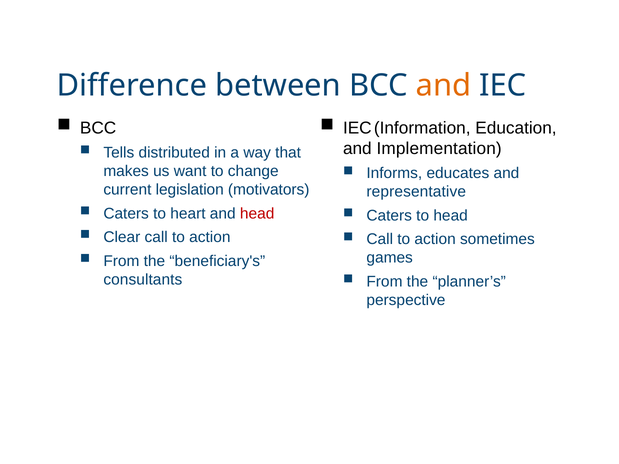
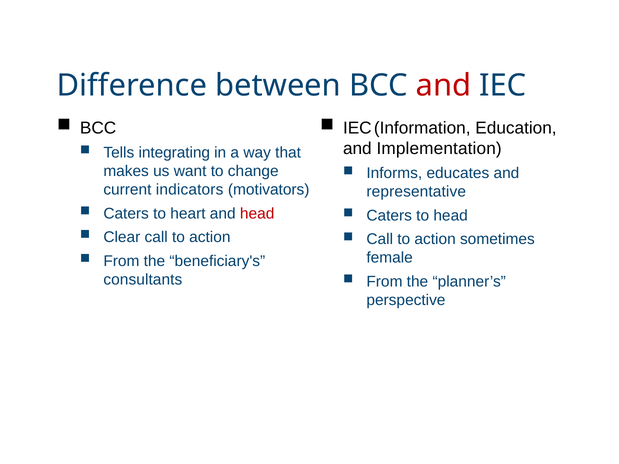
and colour: orange -> red (444, 86)
distributed: distributed -> integrating (174, 153)
legislation: legislation -> indicators (190, 190)
games: games -> female (390, 258)
